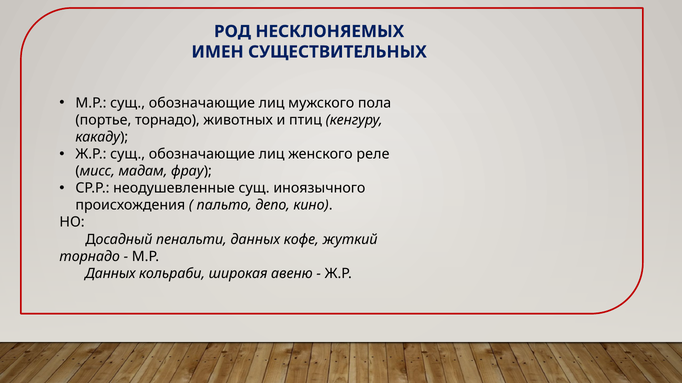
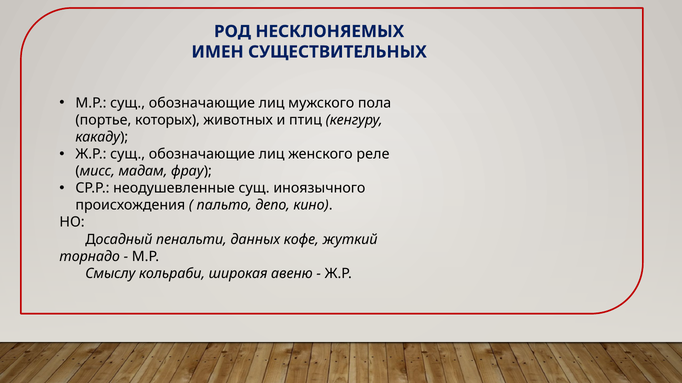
портье торнадо: торнадо -> которых (167, 120)
Данных: Данных -> Смыслу (110, 274)
